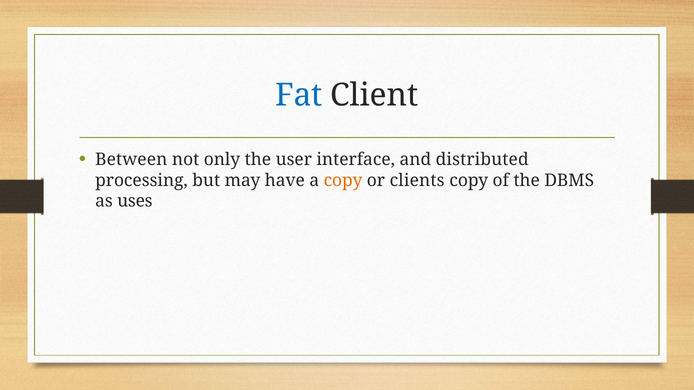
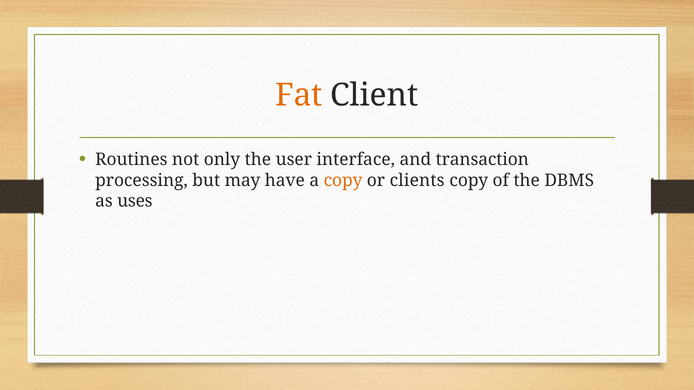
Fat colour: blue -> orange (299, 95)
Between: Between -> Routines (131, 160)
distributed: distributed -> transaction (482, 160)
